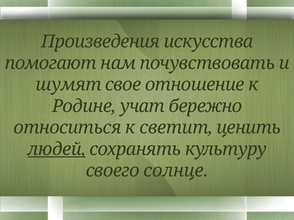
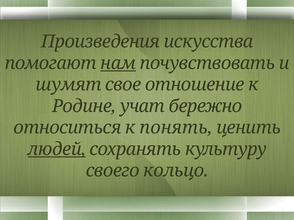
нам underline: none -> present (118, 63)
светит: светит -> понять (176, 128)
солнце: солнце -> кольцо (176, 171)
